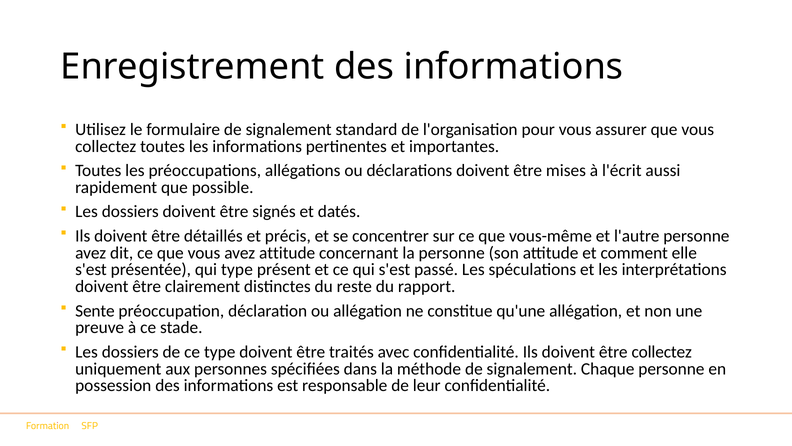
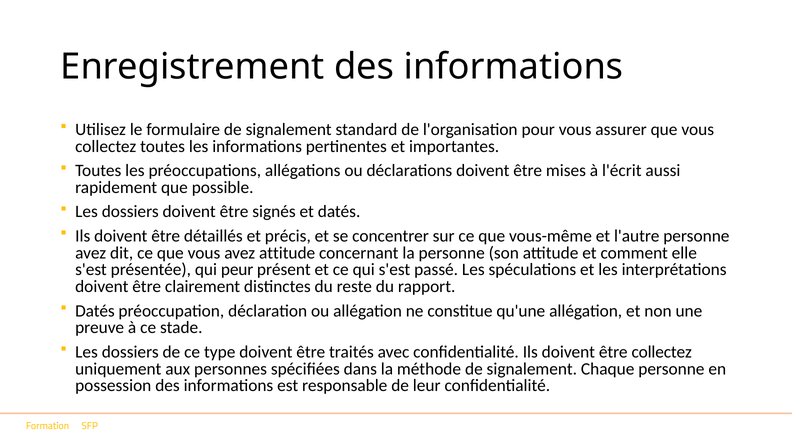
qui type: type -> peur (237, 269)
Sente: Sente -> Datés (95, 311)
